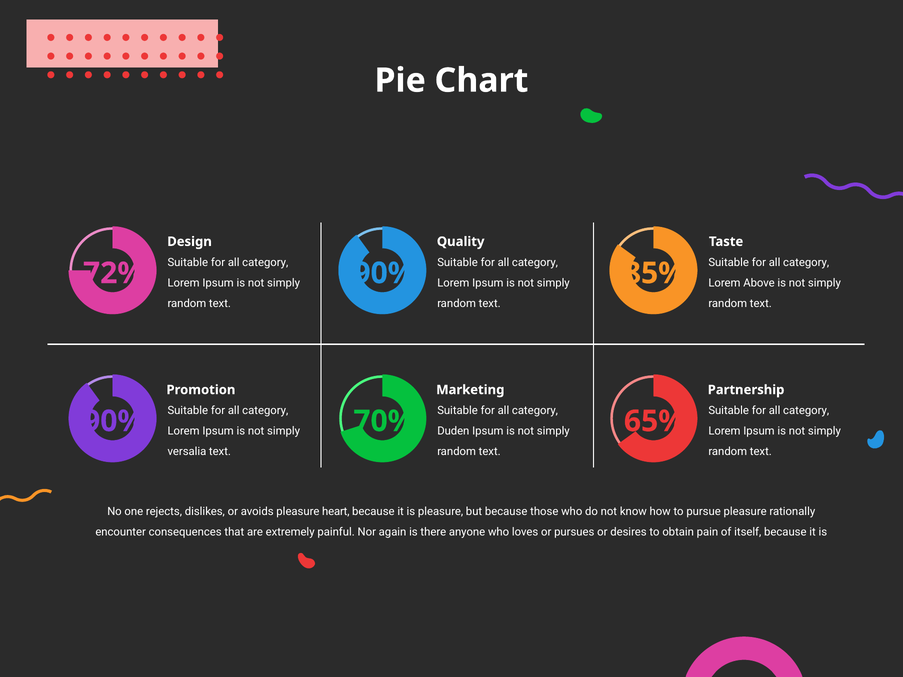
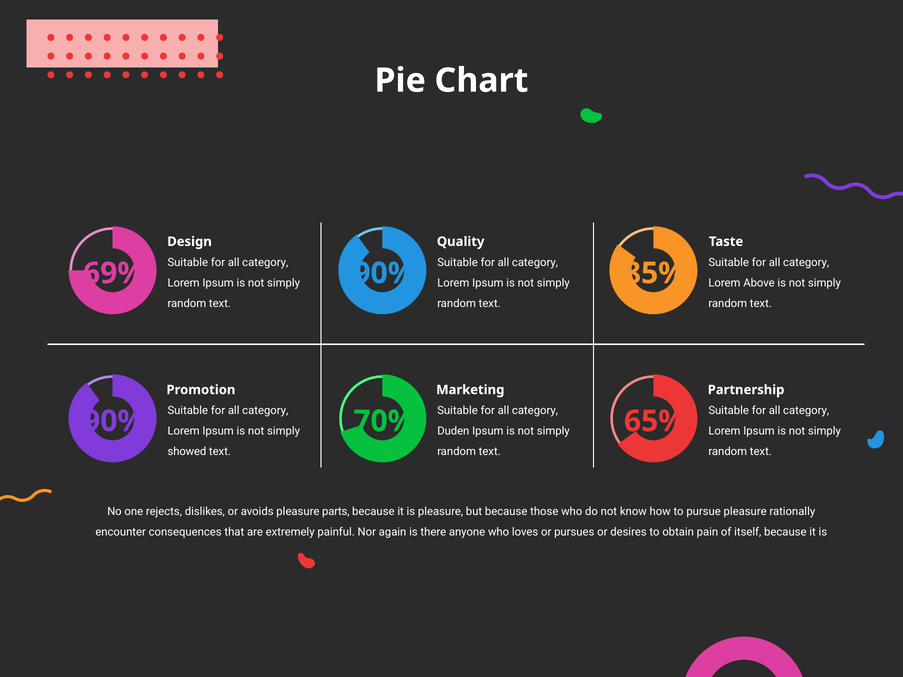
72%: 72% -> 69% (114, 273)
versalia: versalia -> showed (187, 452)
heart: heart -> parts (336, 512)
